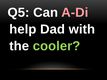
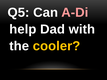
cooler colour: light green -> yellow (57, 46)
